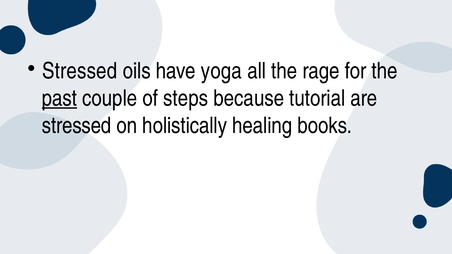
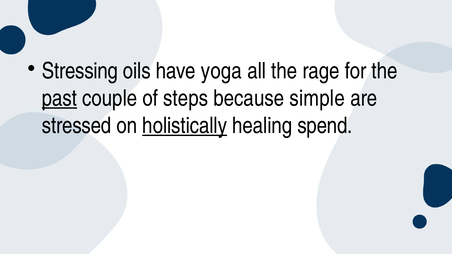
Stressed: Stressed -> Stressing (80, 71)
tutorial: tutorial -> simple (317, 98)
holistically underline: none -> present (185, 126)
books: books -> spend (325, 126)
